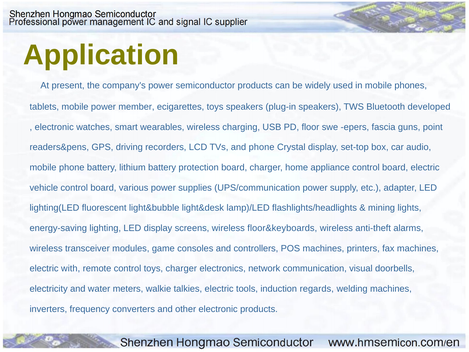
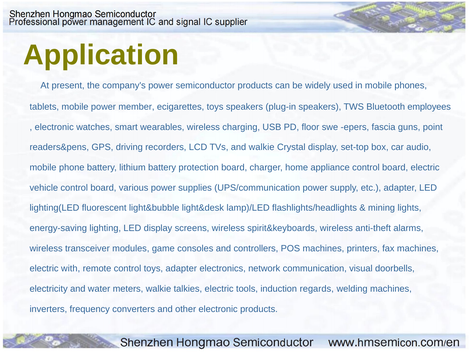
developed: developed -> employees (429, 107)
and phone: phone -> walkie (262, 147)
floor&keyboards: floor&keyboards -> spirit&keyboards (282, 228)
toys charger: charger -> adapter (181, 268)
